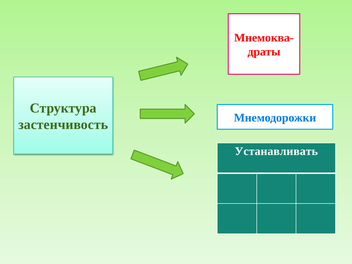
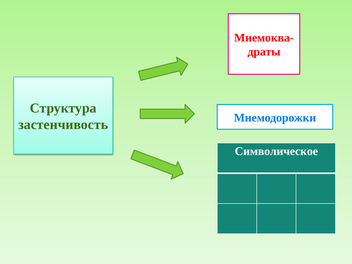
Устанавливать: Устанавливать -> Символическое (276, 151)
